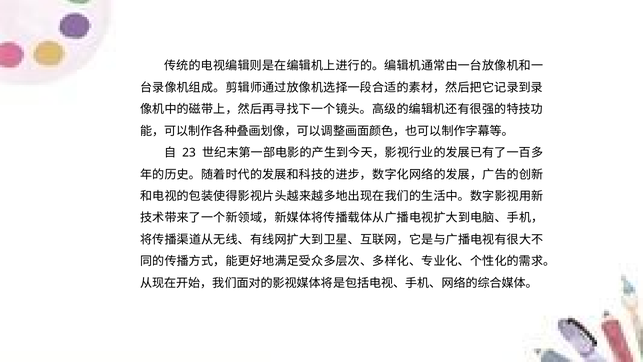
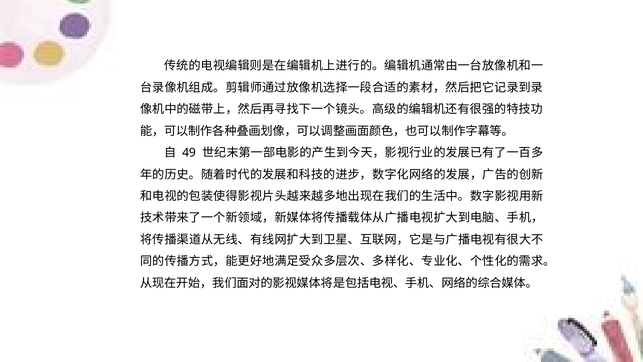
23: 23 -> 49 (189, 153)
